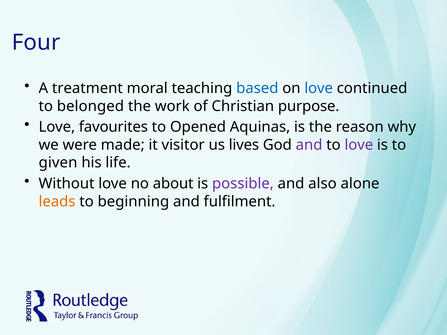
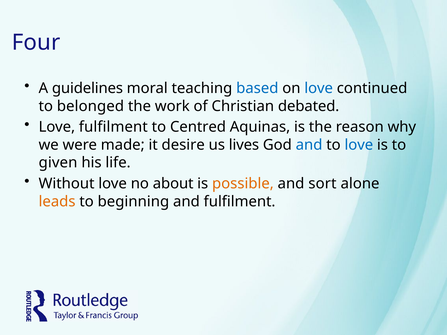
treatment: treatment -> guidelines (87, 88)
purpose: purpose -> debated (309, 106)
Love favourites: favourites -> fulfilment (113, 127)
Opened: Opened -> Centred (198, 127)
visitor: visitor -> desire (183, 145)
and colour: purple -> blue (309, 145)
love colour: purple -> blue (359, 145)
possible colour: purple -> orange (243, 184)
also: also -> sort (322, 184)
